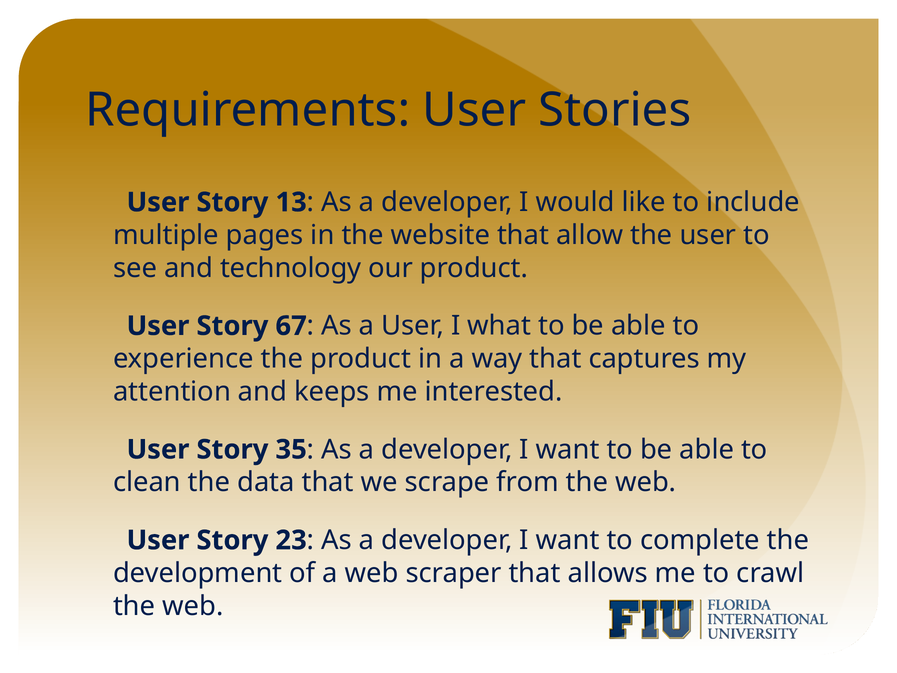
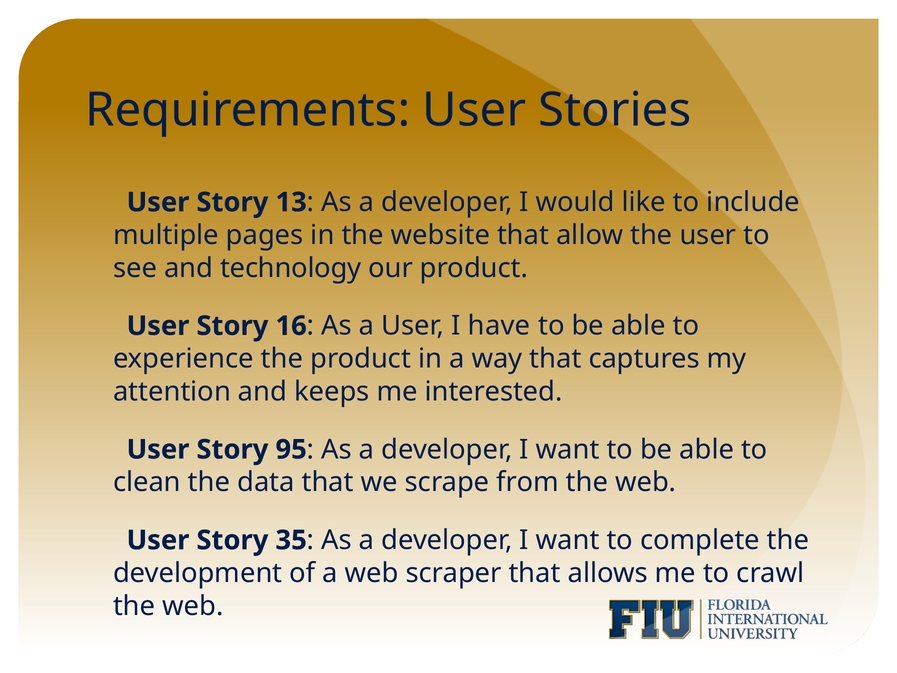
67: 67 -> 16 (291, 326)
what: what -> have (499, 326)
35: 35 -> 95 (291, 449)
23: 23 -> 35 (291, 540)
